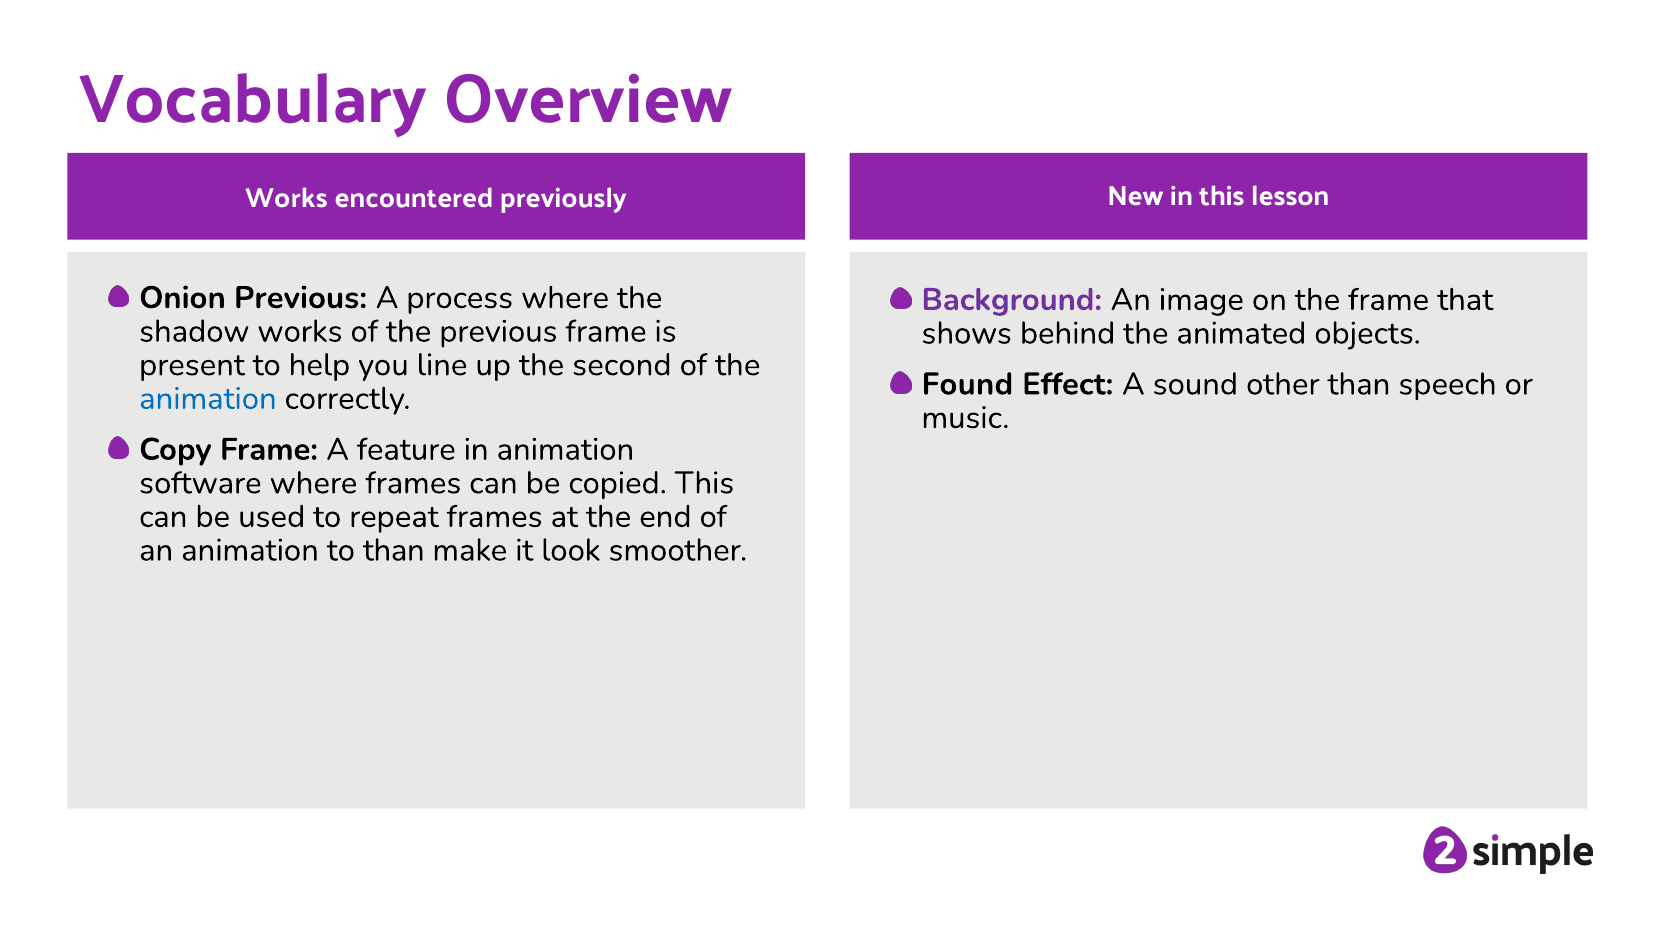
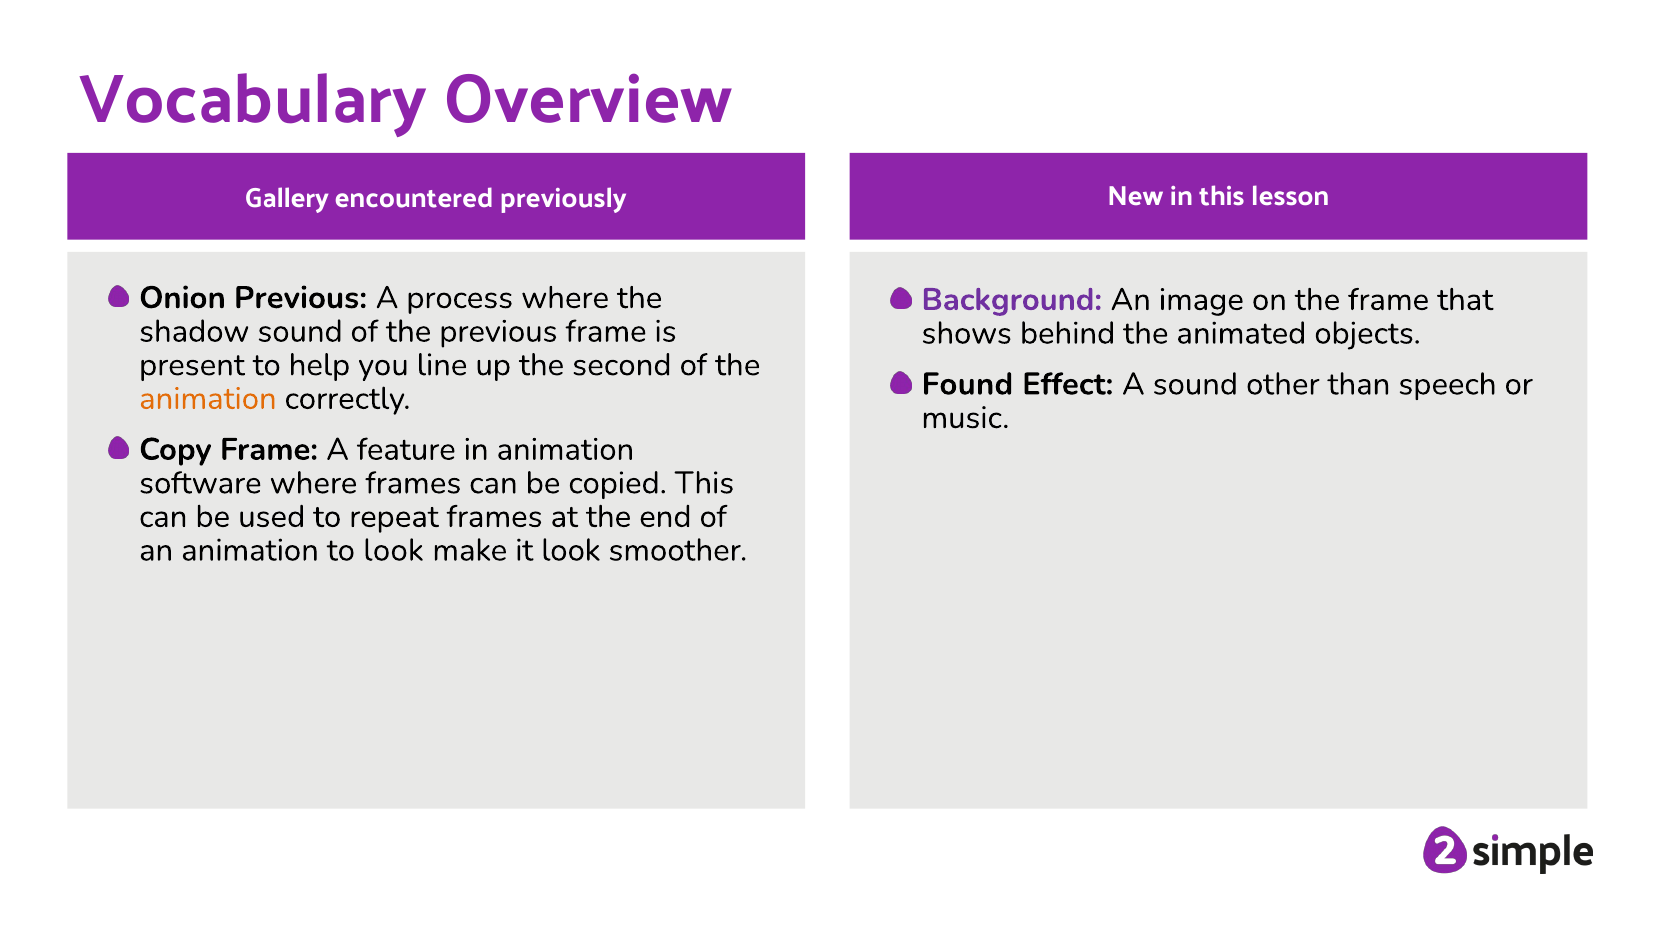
Works: Works -> Gallery (287, 198)
shadow works: works -> sound (300, 331)
animation colour: blue -> orange (208, 399)
to than: than -> look (394, 550)
